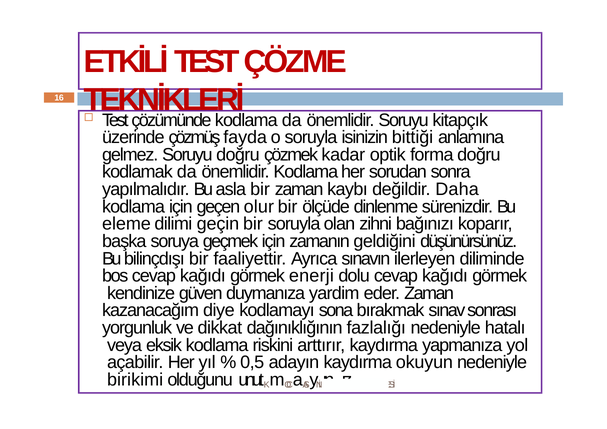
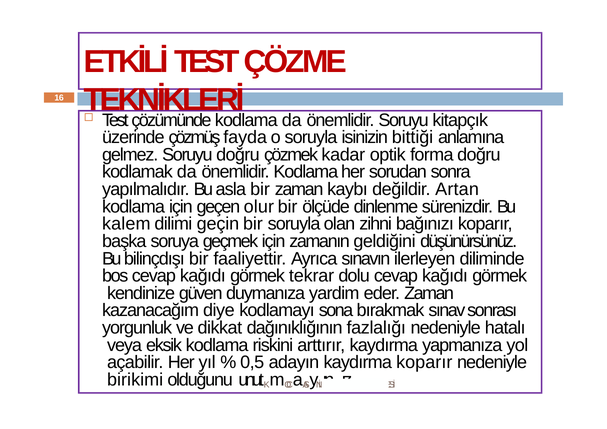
Daha: Daha -> Artan (457, 189)
eleme: eleme -> kalem (126, 224)
enerji: enerji -> tekrar (312, 276)
kaydırma okuyun: okuyun -> koparır (424, 362)
